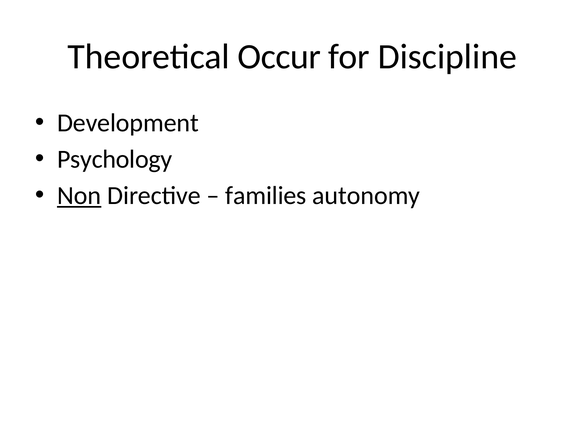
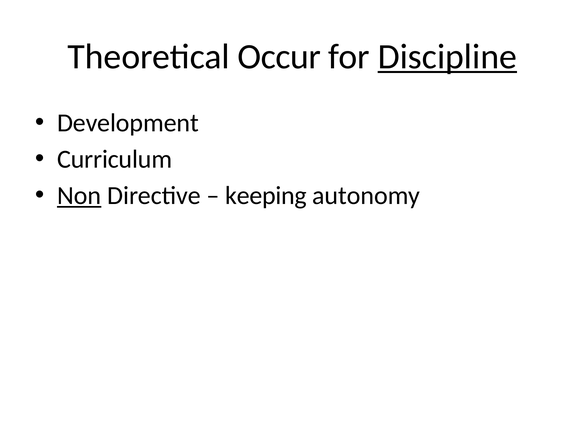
Discipline underline: none -> present (447, 57)
Psychology: Psychology -> Curriculum (115, 159)
families: families -> keeping (266, 196)
